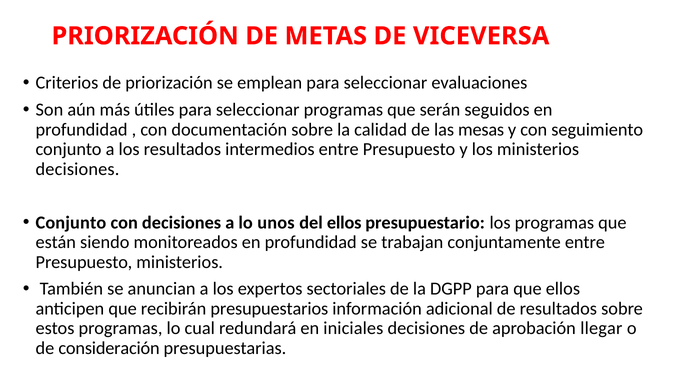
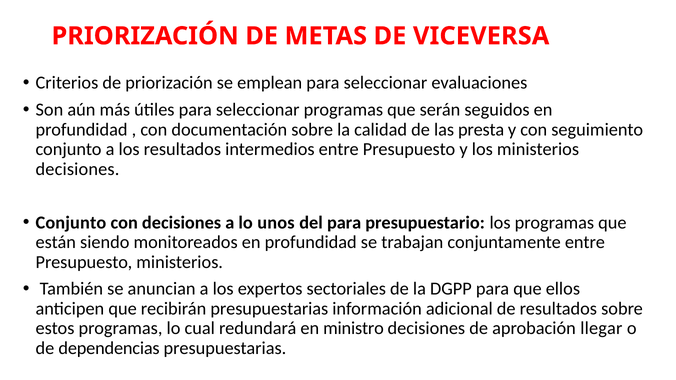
mesas: mesas -> presta (481, 130)
del ellos: ellos -> para (344, 223)
recibirán presupuestarios: presupuestarios -> presupuestarias (269, 309)
iniciales: iniciales -> ministro (353, 329)
consideración: consideración -> dependencias (109, 348)
